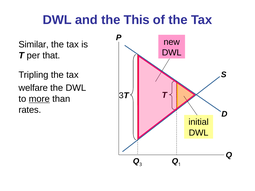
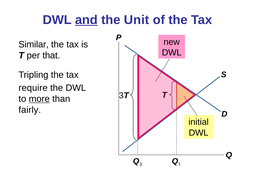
and underline: none -> present (86, 20)
This: This -> Unit (137, 20)
welfare: welfare -> require (33, 88)
rates: rates -> fairly (30, 110)
